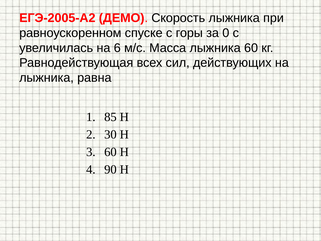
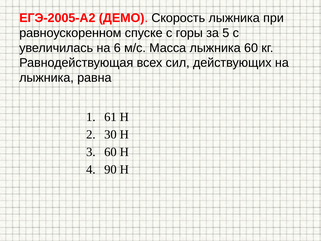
0: 0 -> 5 (226, 33)
85: 85 -> 61 (110, 117)
